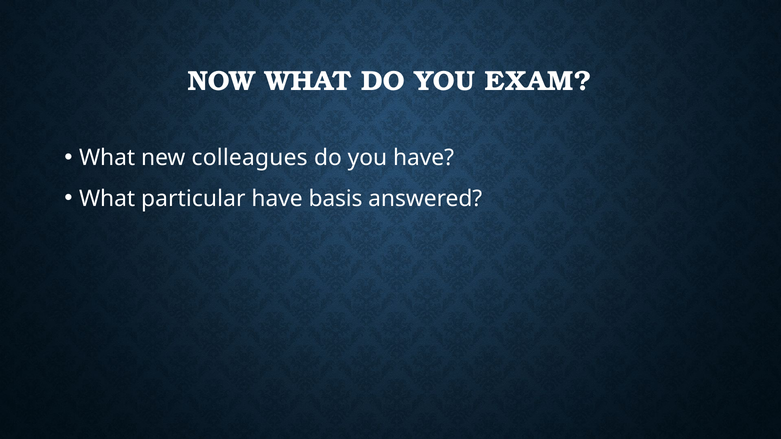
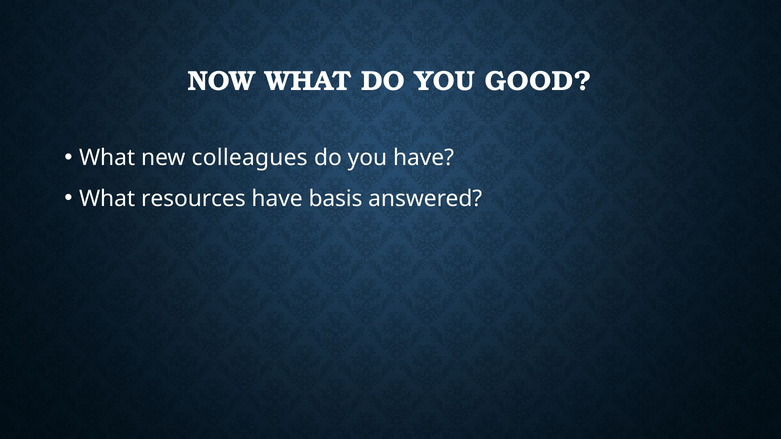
EXAM: EXAM -> GOOD (538, 81)
particular: particular -> resources (193, 199)
